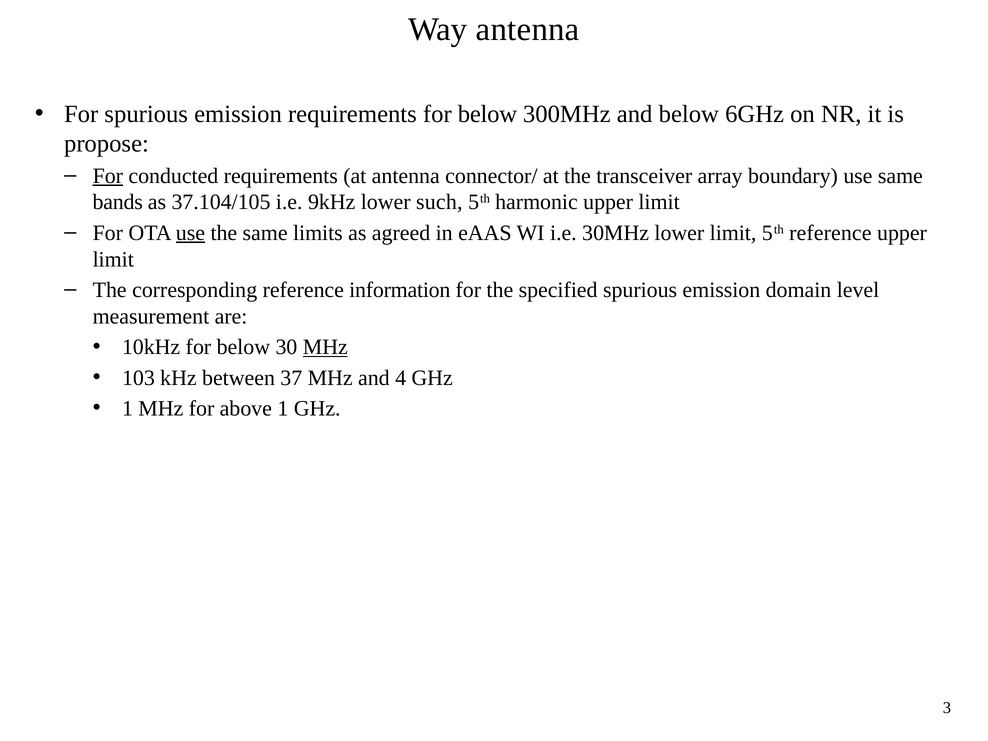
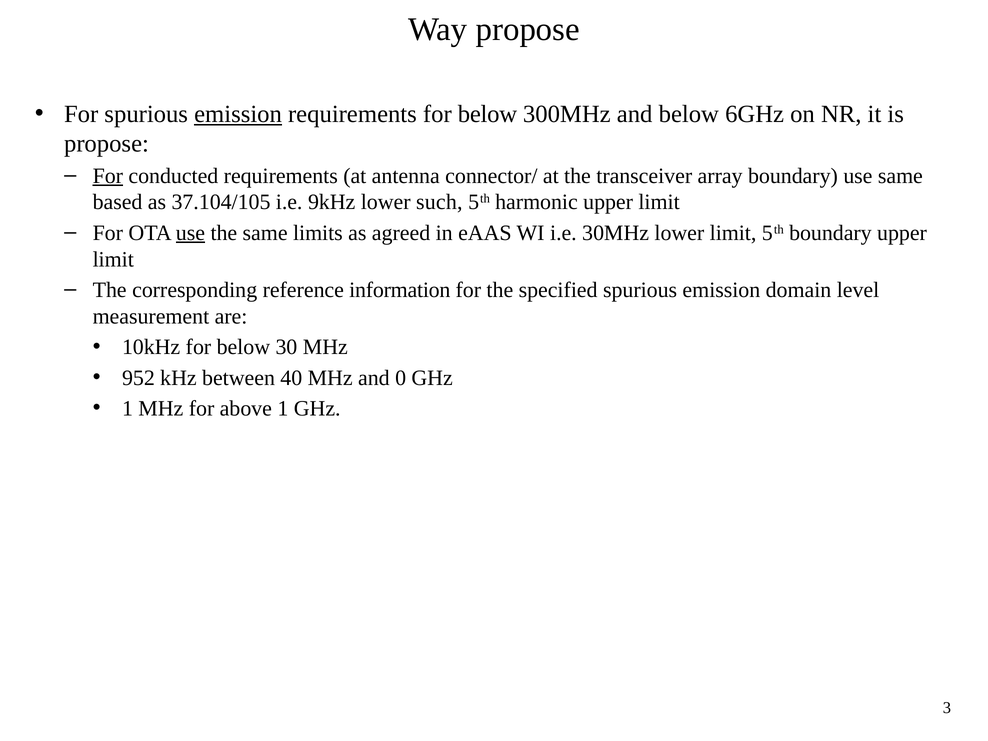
Way antenna: antenna -> propose (528, 30)
emission underline: none -> present (238, 114)
bands: bands -> based (118, 202)
5th reference: reference -> boundary (830, 233)
MHz underline: present -> none (325, 347)
103: 103 -> 952 (138, 378)
37: 37 -> 40 (291, 378)
4: 4 -> 0 (401, 378)
